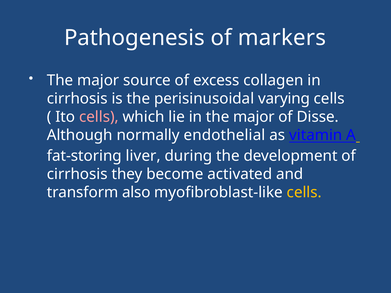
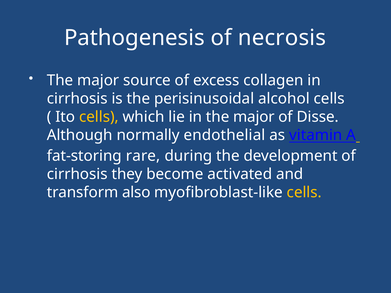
markers: markers -> necrosis (282, 38)
varying: varying -> alcohol (284, 99)
cells colour: pink -> yellow (99, 117)
liver: liver -> rare (143, 156)
